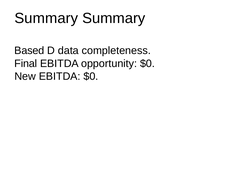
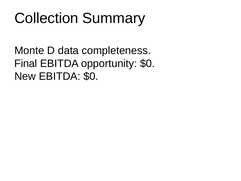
Summary: Summary -> Collection (46, 18)
Based: Based -> Monte (29, 51)
